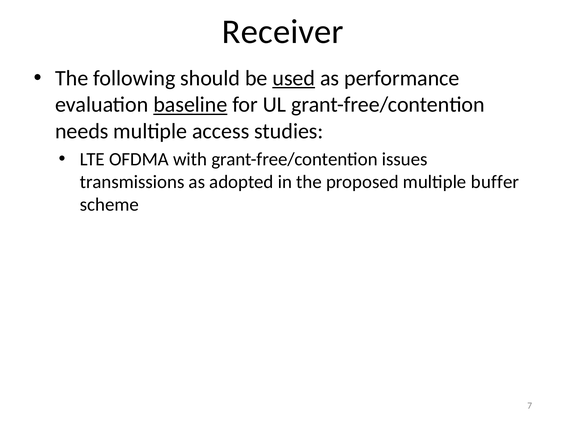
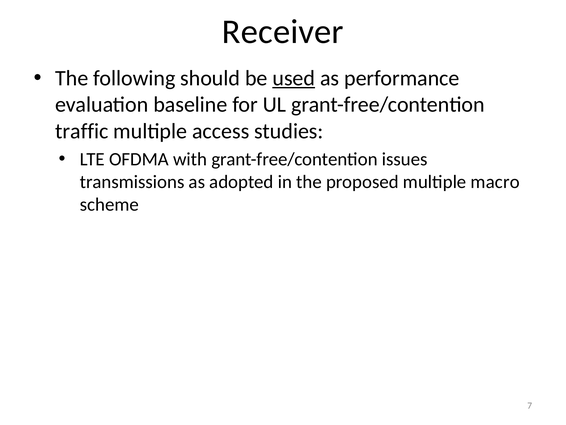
baseline underline: present -> none (190, 105)
needs: needs -> traffic (82, 131)
buffer: buffer -> macro (495, 182)
